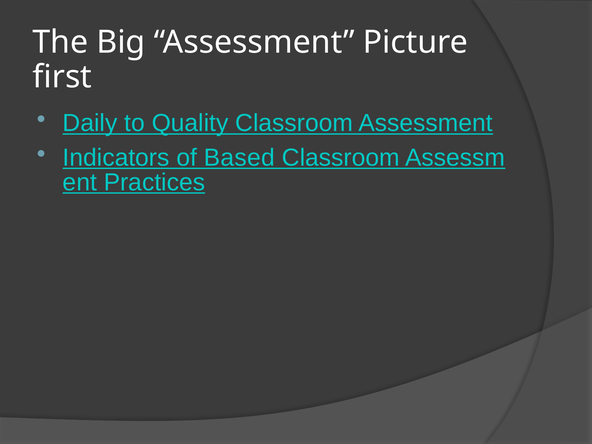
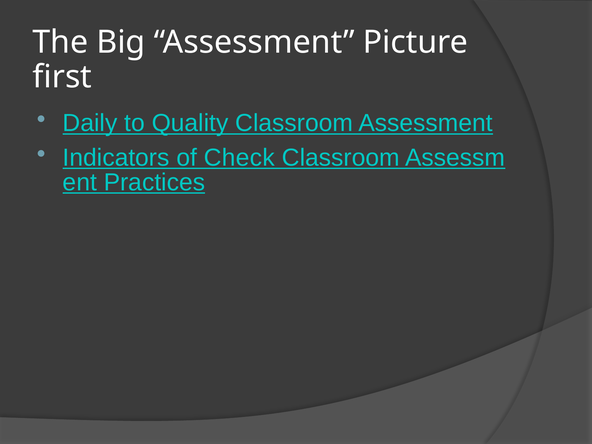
Based: Based -> Check (239, 158)
